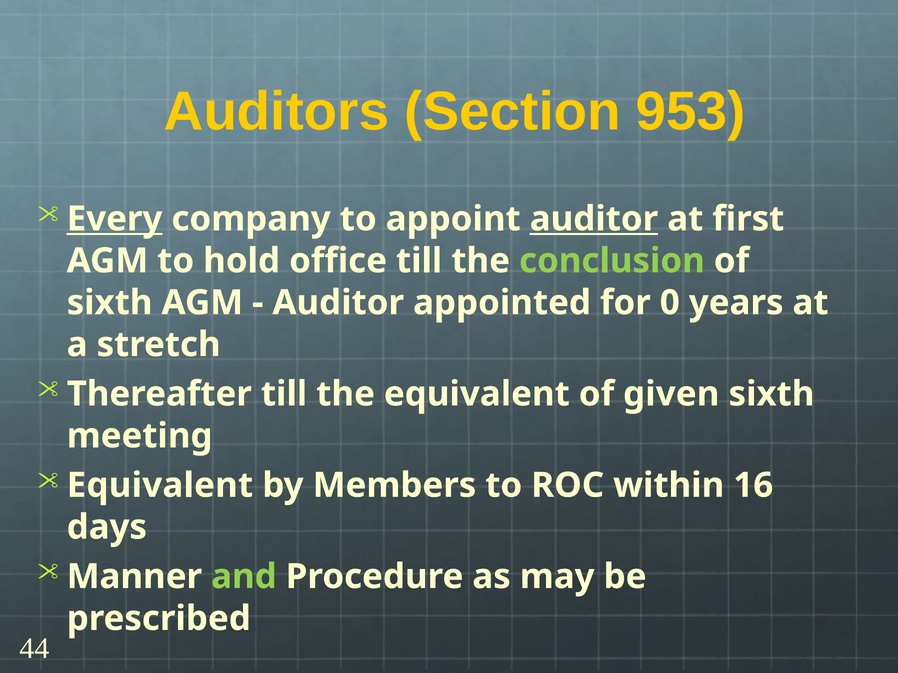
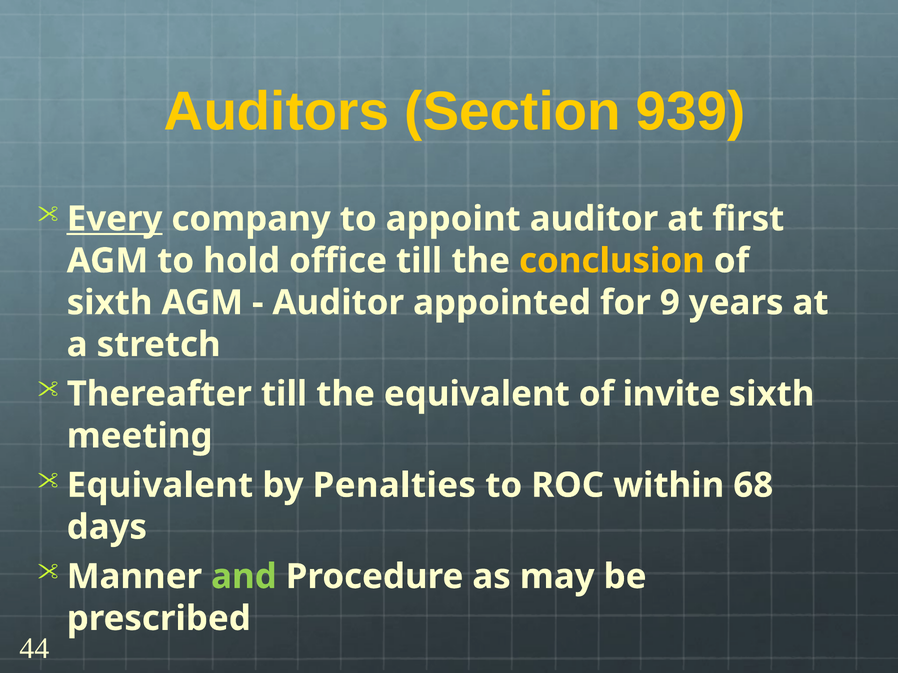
953: 953 -> 939 (691, 112)
auditor underline: present -> none (594, 219)
conclusion colour: light green -> yellow (612, 261)
0: 0 -> 9 (670, 303)
given: given -> invite (671, 394)
Members: Members -> Penalties (394, 486)
16: 16 -> 68 (753, 486)
